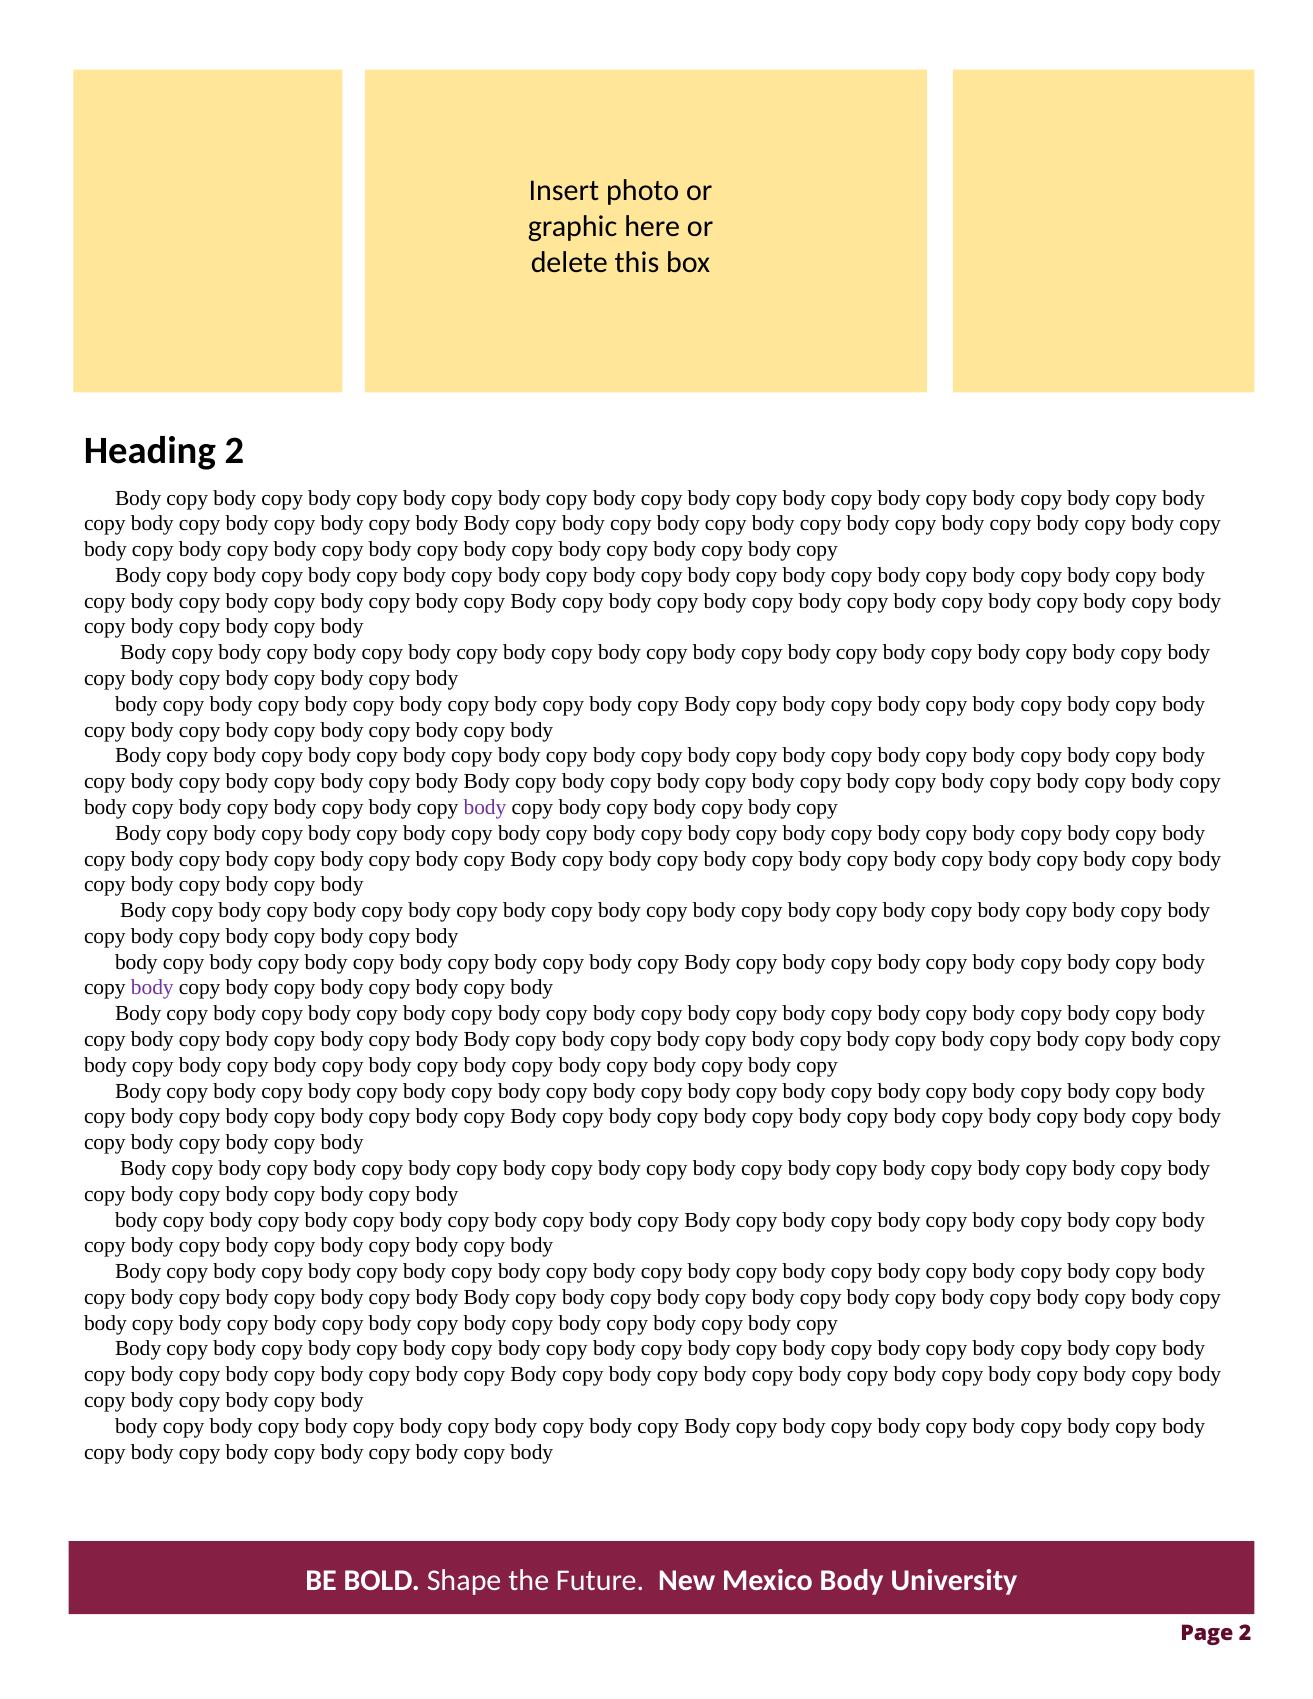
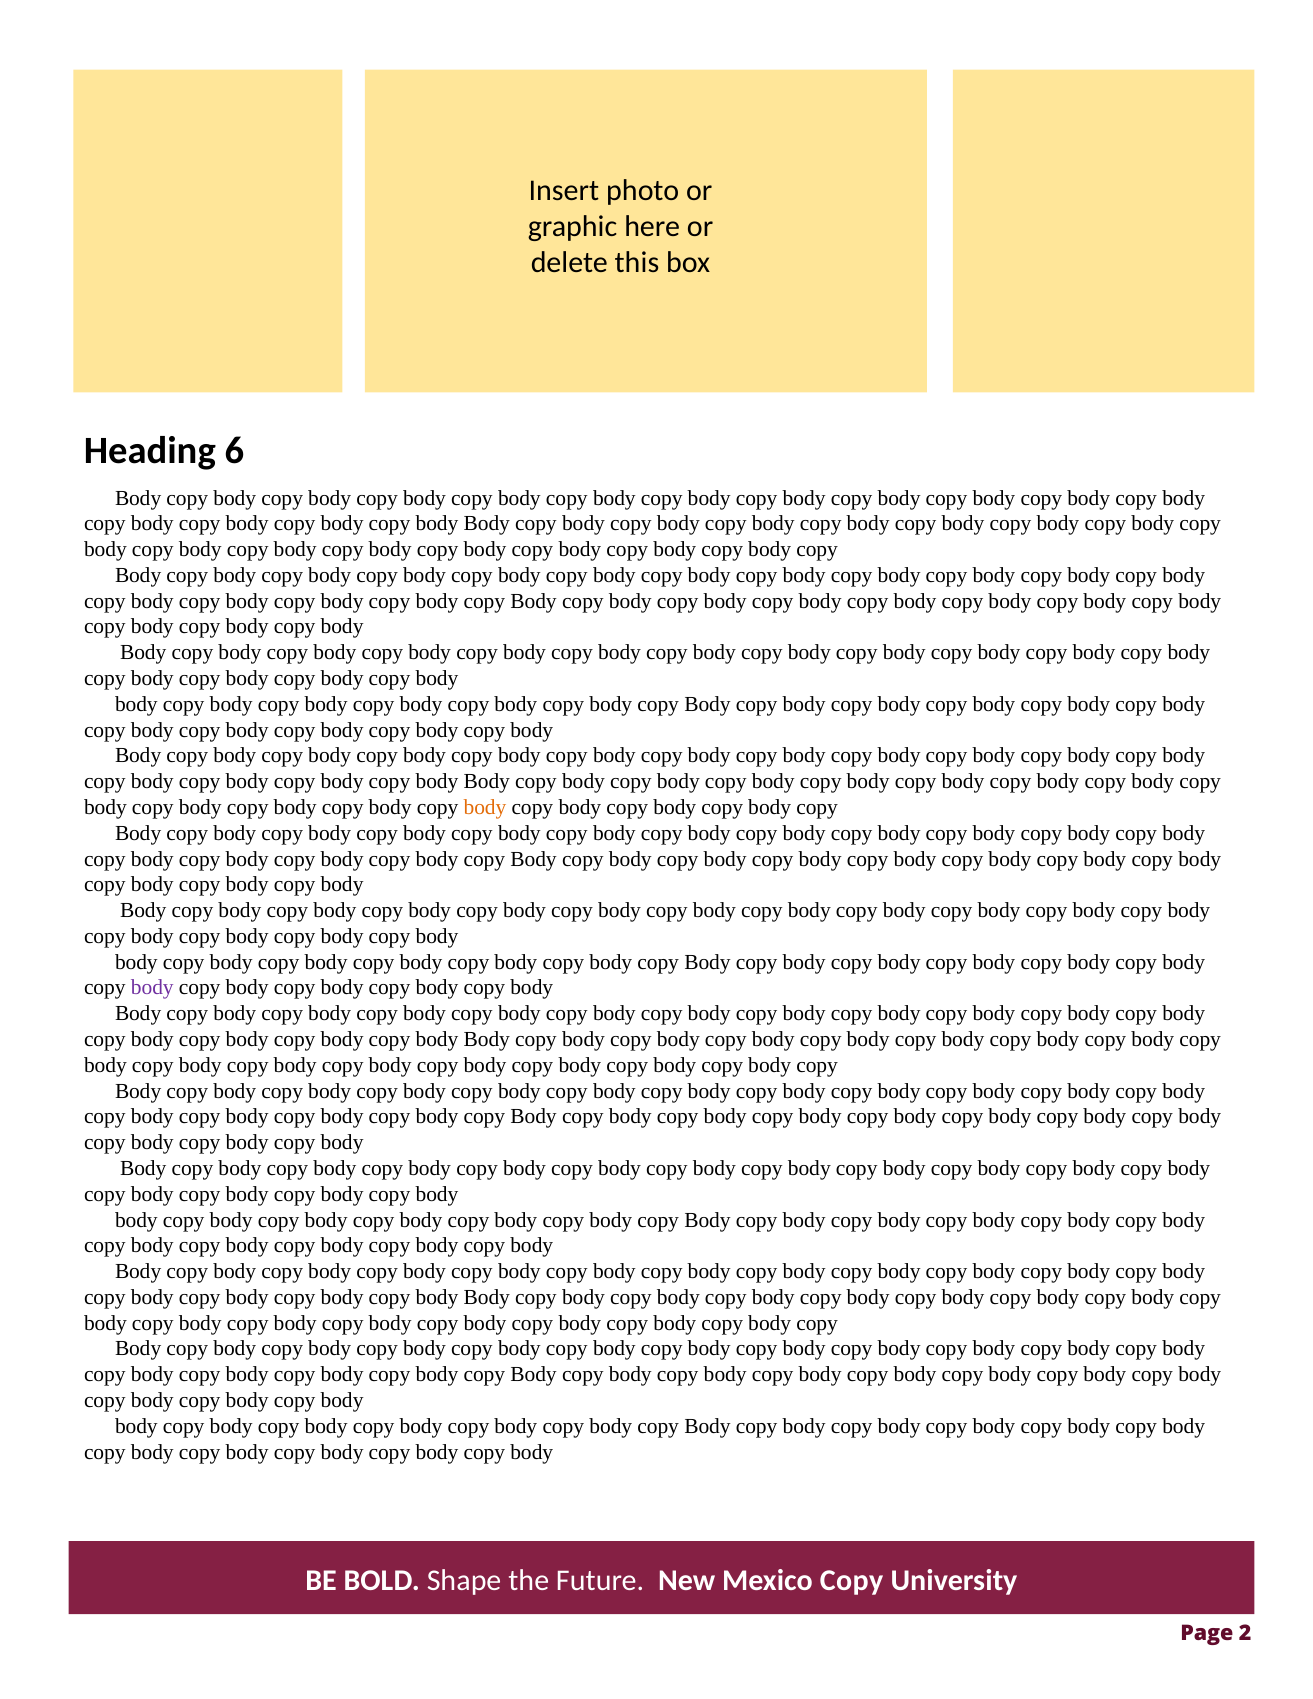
Heading 2: 2 -> 6 (234, 451)
body colour: purple -> orange (485, 807)
Mexico Body: Body -> Copy (852, 1580)
